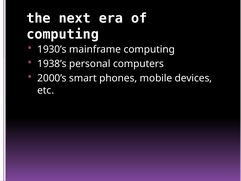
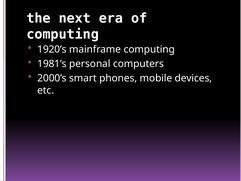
1930’s: 1930’s -> 1920’s (52, 49)
1938’s: 1938’s -> 1981’s (52, 64)
